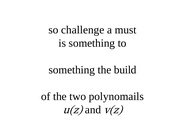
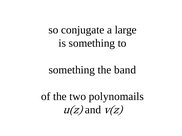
challenge: challenge -> conjugate (83, 30)
must: must -> large (126, 30)
build: build -> band (125, 70)
